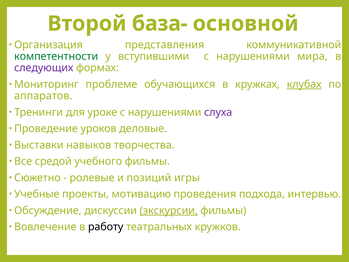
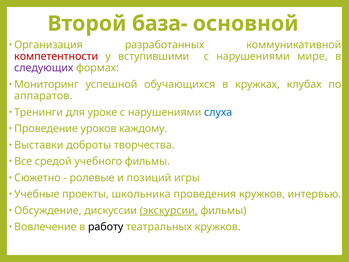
представления: представления -> разработанных (165, 45)
компетентности colour: green -> red (56, 56)
мира: мира -> мире (312, 56)
проблеме: проблеме -> успешной (111, 84)
клубах underline: present -> none (304, 84)
слуха colour: purple -> blue (218, 112)
деловые: деловые -> каждому (143, 128)
навыков: навыков -> доброты (89, 145)
мотивацию: мотивацию -> школьника (141, 194)
проведения подхода: подхода -> кружков (262, 194)
